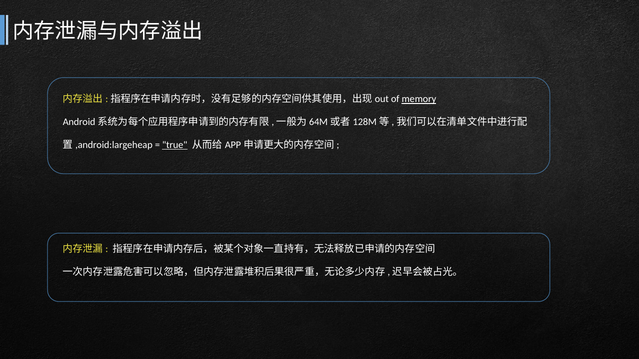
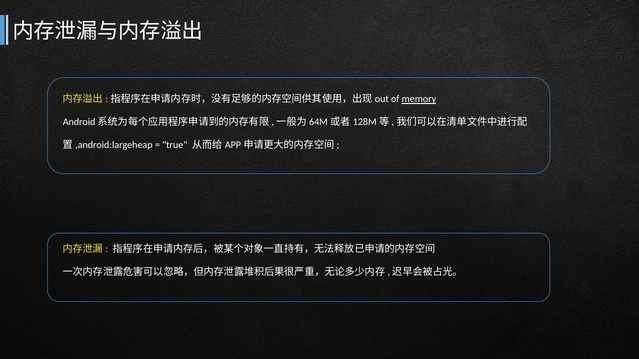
true underline: present -> none (175, 145)
